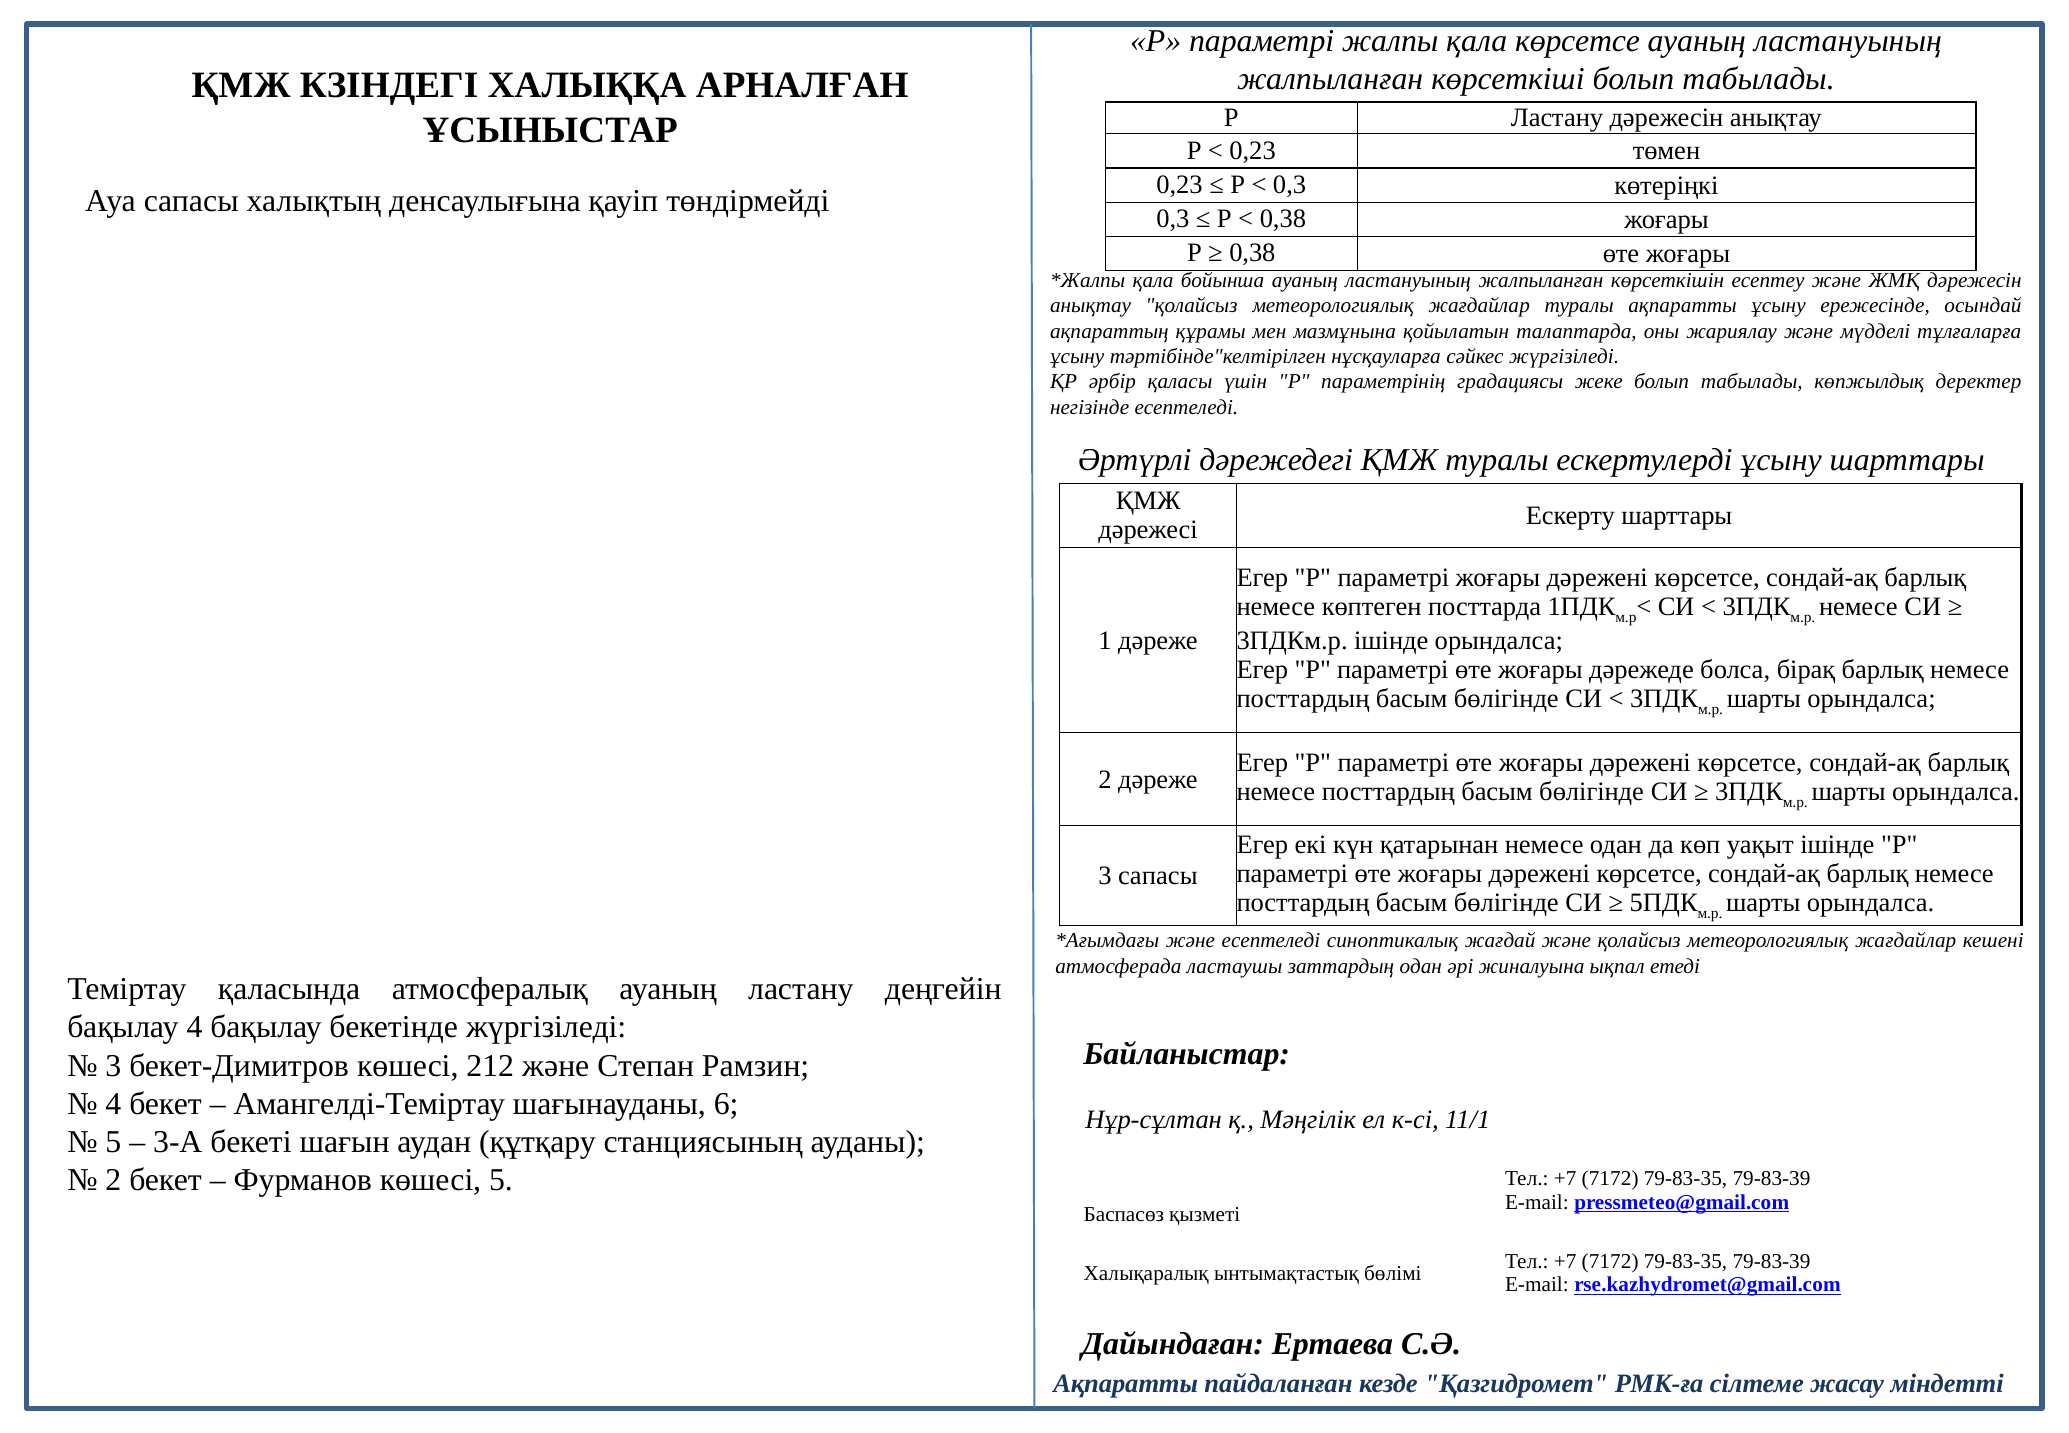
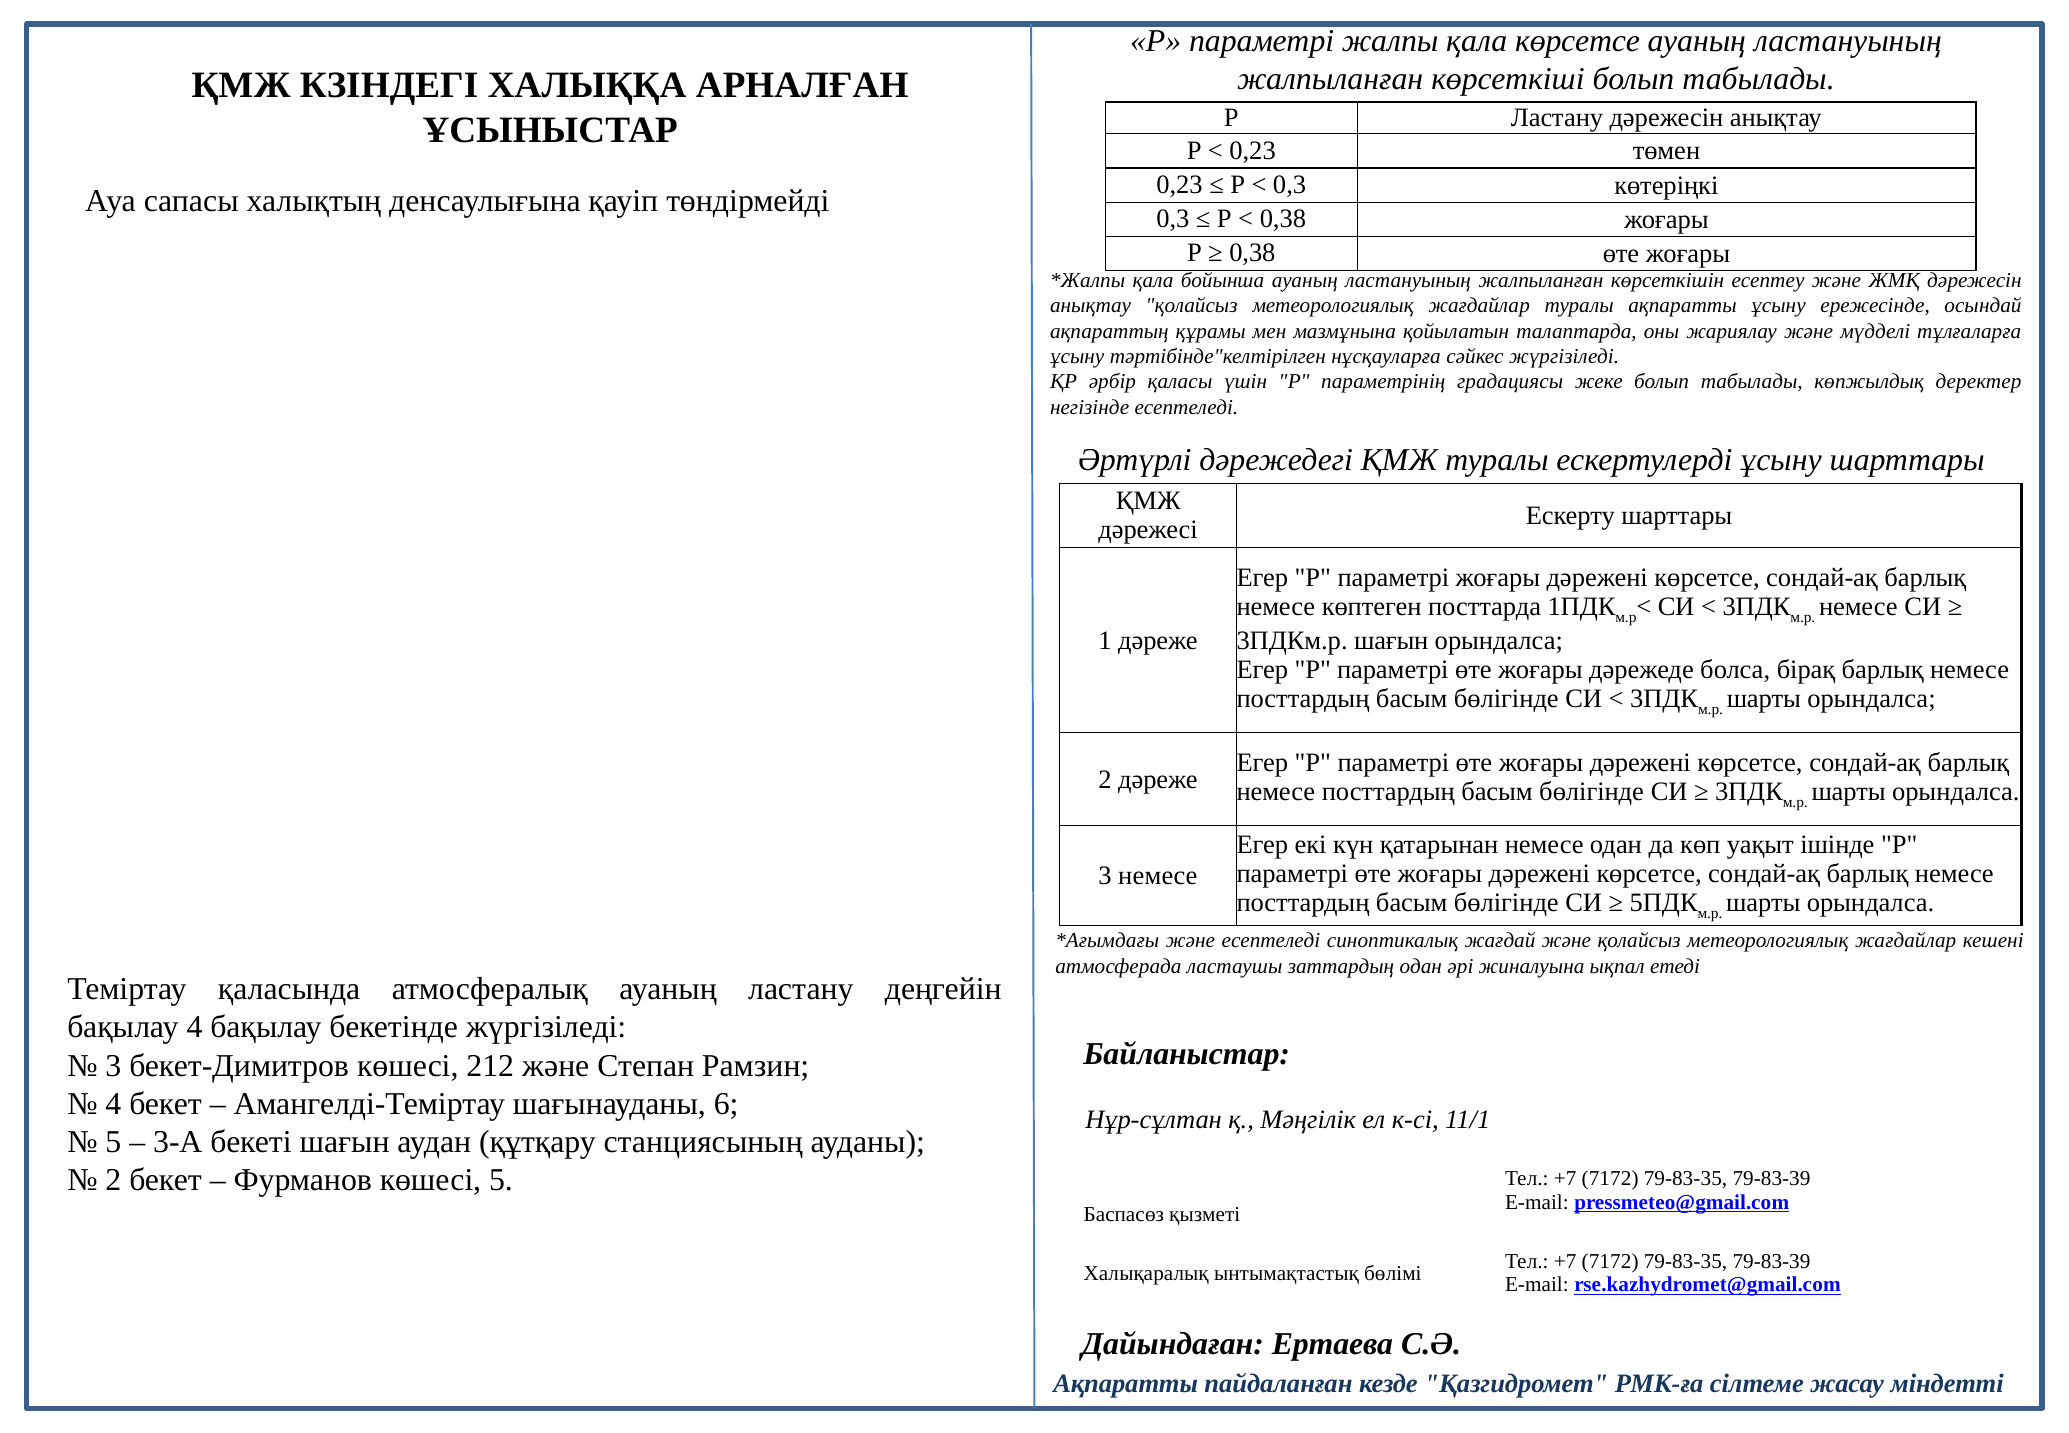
3ПДКм.р ішінде: ішінде -> шағын (1391, 640)
3 сапасы: сапасы -> немесе (1158, 875)
